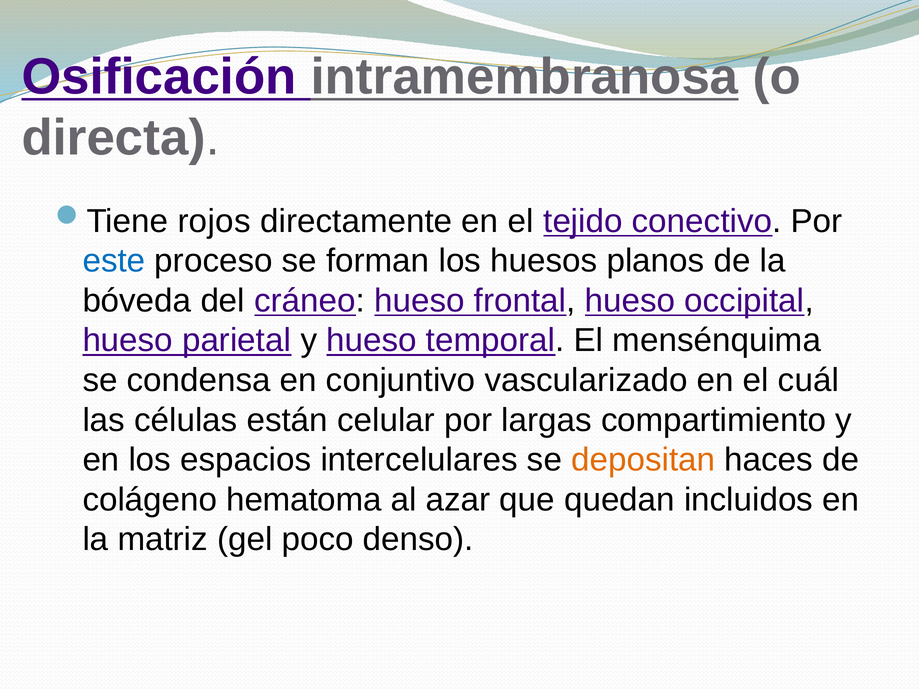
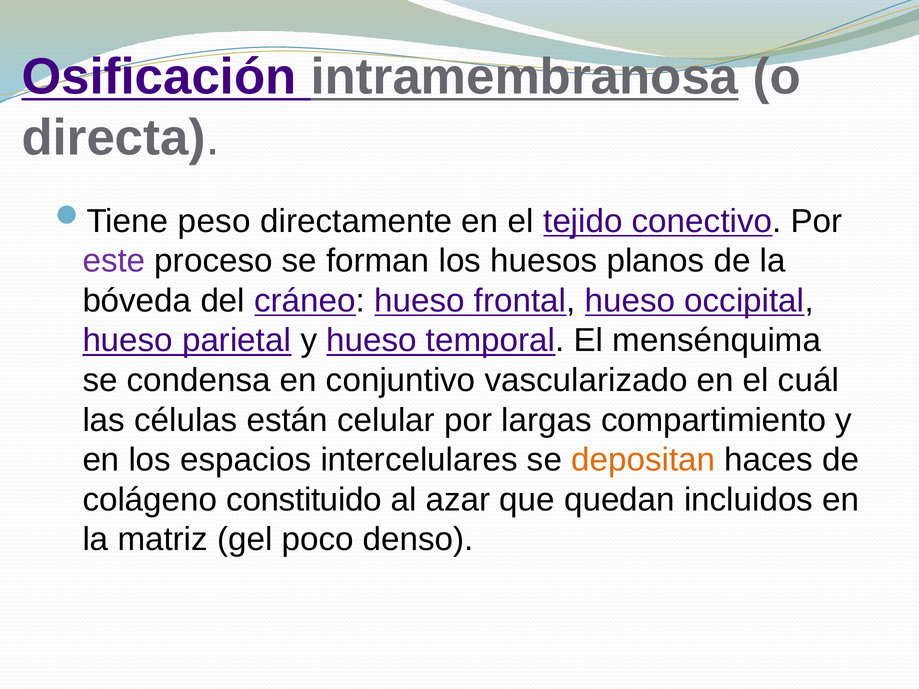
rojos: rojos -> peso (214, 221)
este colour: blue -> purple (114, 261)
hematoma: hematoma -> constituido (304, 500)
